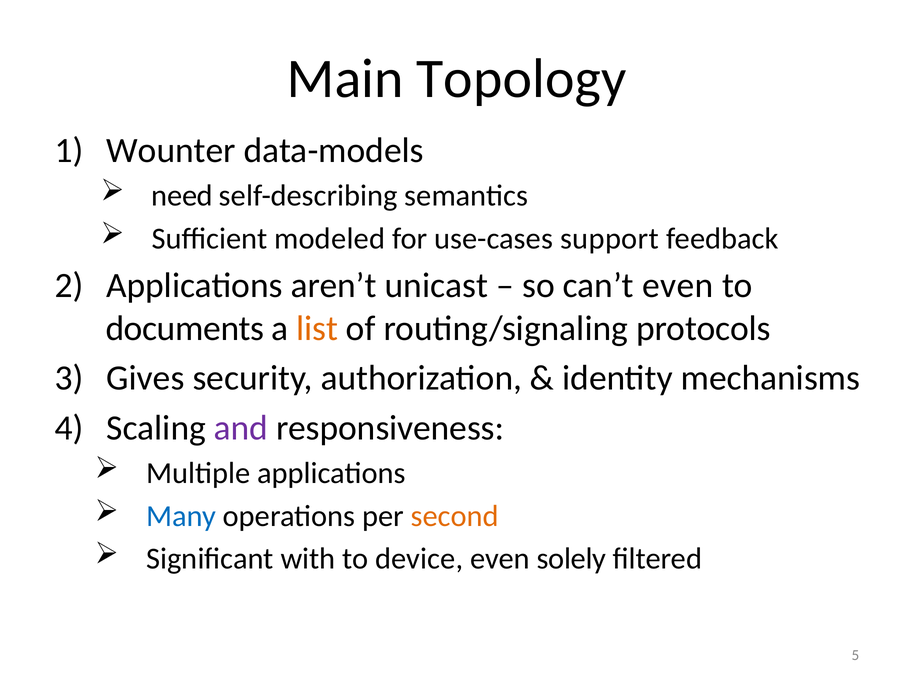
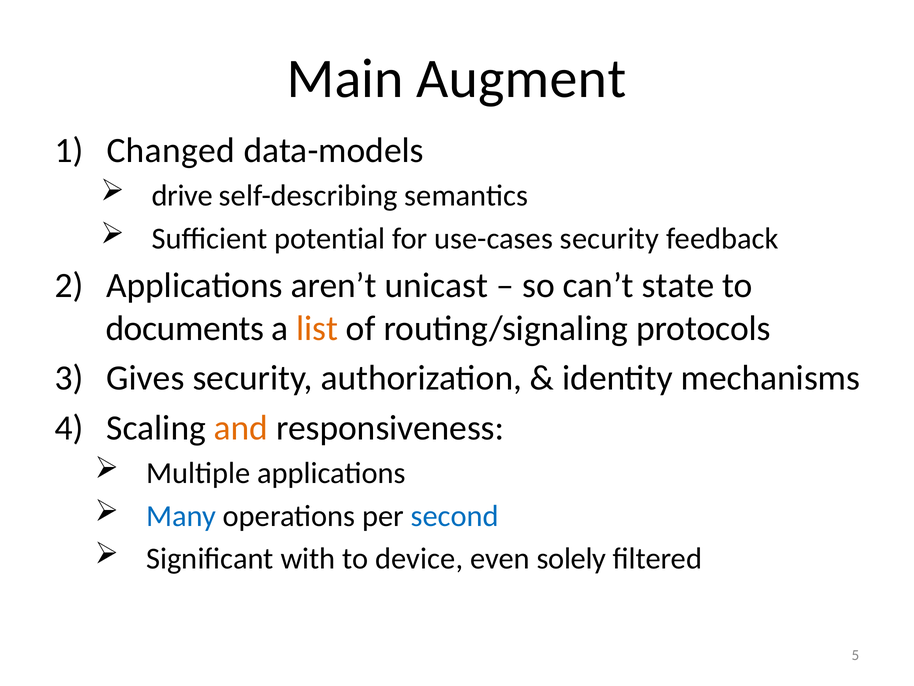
Topology: Topology -> Augment (521, 79)
Wounter: Wounter -> Changed (171, 150)
need: need -> drive (182, 196)
modeled: modeled -> potential (330, 238)
use-cases support: support -> security (610, 238)
can’t even: even -> state (678, 285)
and colour: purple -> orange (241, 428)
second colour: orange -> blue (455, 516)
